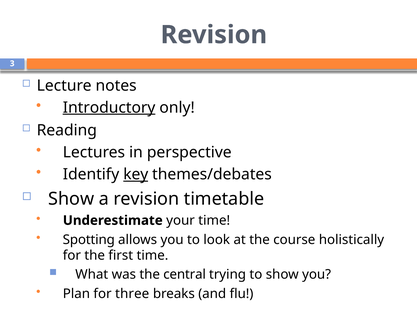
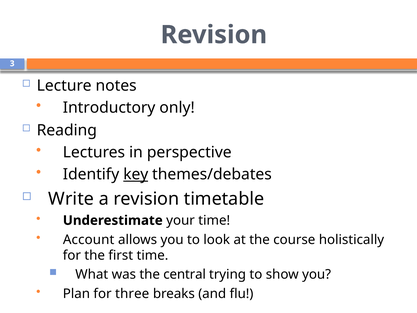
Introductory underline: present -> none (109, 107)
Show: Show -> Write (71, 199)
Spotting: Spotting -> Account (89, 239)
